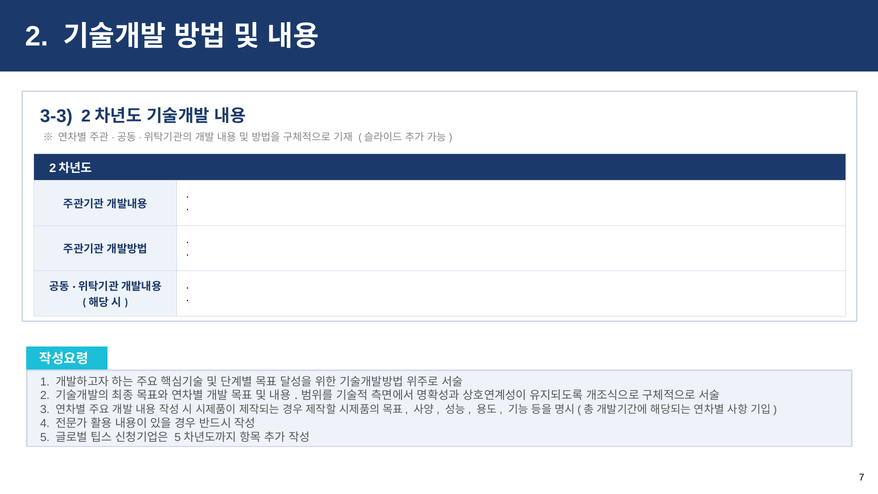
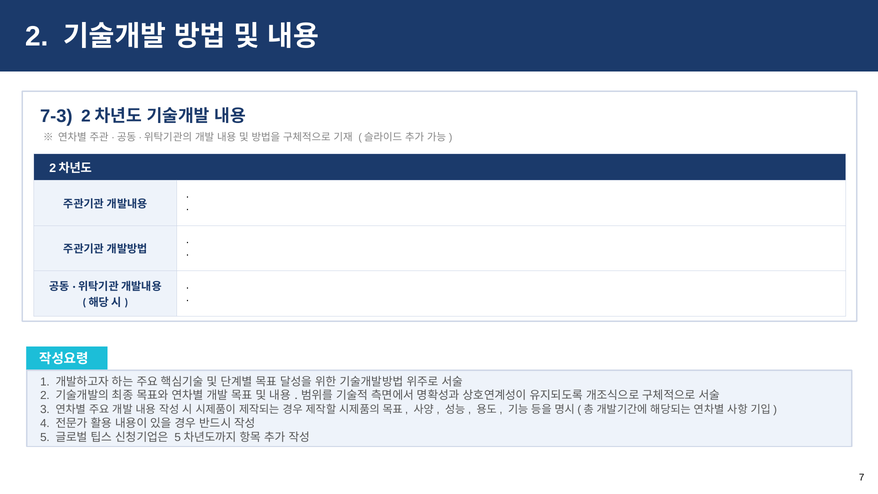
3-3: 3-3 -> 7-3 (56, 116)
